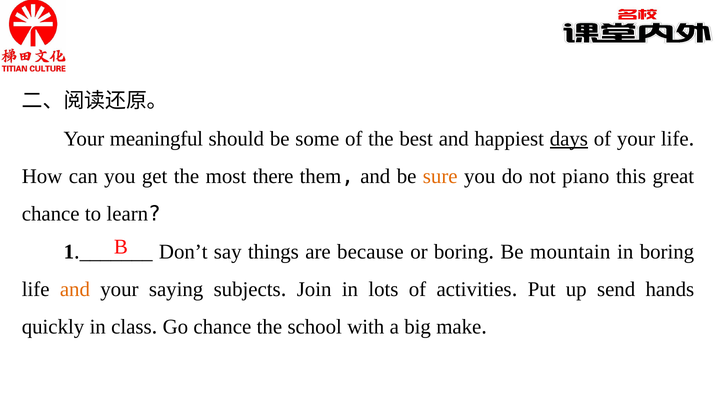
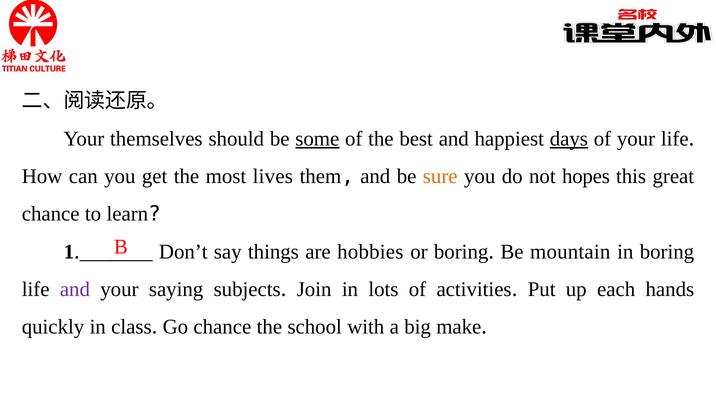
meaningful: meaningful -> themselves (156, 139)
some underline: none -> present (317, 139)
there: there -> lives (273, 176)
piano: piano -> hopes (586, 176)
because: because -> hobbies (370, 251)
and colour: orange -> purple (75, 289)
send: send -> each (616, 289)
